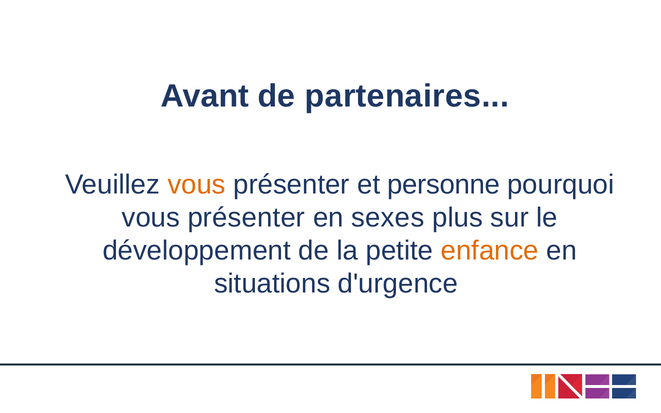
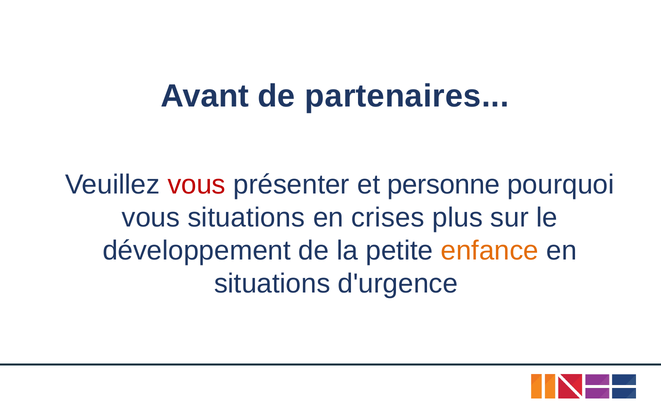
vous colour: orange -> red (197, 185)
présenter: présenter -> situations (246, 218)
sexes: sexes -> crises (388, 218)
